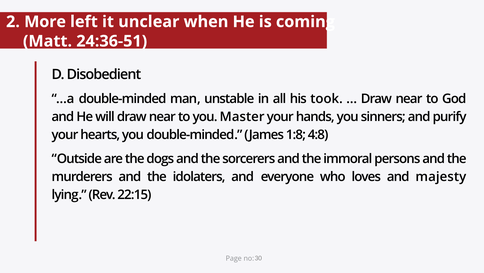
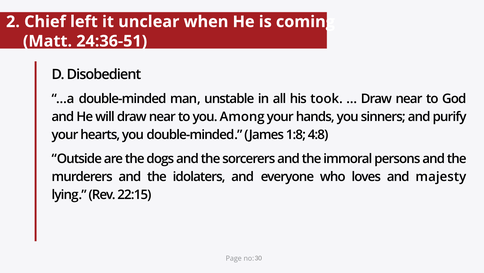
More: More -> Chief (45, 22)
Master: Master -> Among (242, 117)
